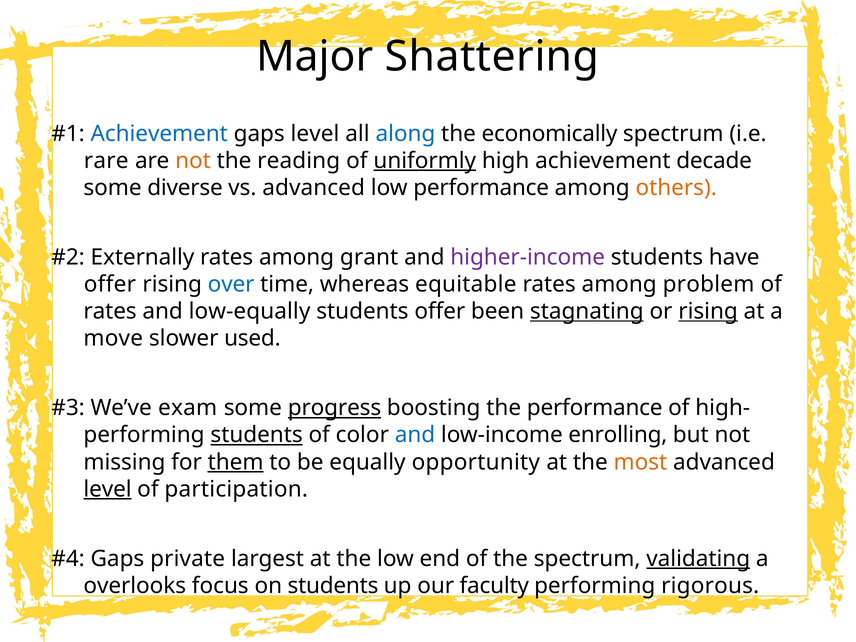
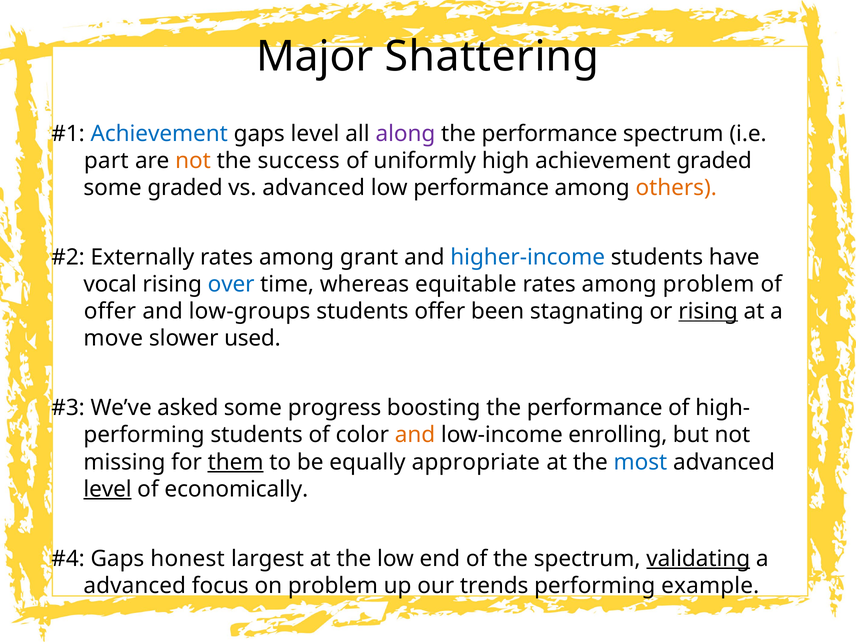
along colour: blue -> purple (405, 134)
economically: economically -> performance (549, 134)
rare: rare -> part (106, 161)
reading: reading -> success (299, 161)
uniformly underline: present -> none (425, 161)
achievement decade: decade -> graded (714, 161)
some diverse: diverse -> graded (185, 188)
higher-income colour: purple -> blue (528, 257)
offer: offer -> vocal (110, 284)
rates: rates -> offer (110, 311)
low-equally: low-equally -> low-groups (249, 311)
stagnating underline: present -> none (587, 311)
exam: exam -> asked (188, 408)
progress underline: present -> none (334, 408)
students underline: present -> none (257, 435)
and colour: blue -> orange (415, 435)
opportunity: opportunity -> appropriate (476, 462)
most colour: orange -> blue (640, 462)
participation: participation -> economically (236, 489)
private: private -> honest (188, 559)
overlooks: overlooks -> advanced (135, 586)
on students: students -> problem (333, 586)
faculty: faculty -> trends (494, 586)
rigorous: rigorous -> example (710, 586)
